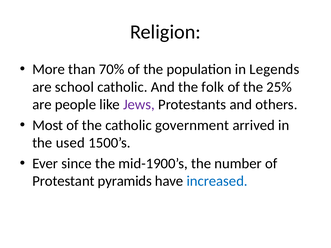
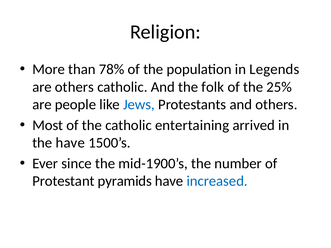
70%: 70% -> 78% (112, 69)
are school: school -> others (74, 87)
Jews colour: purple -> blue (139, 105)
government: government -> entertaining (192, 125)
the used: used -> have (70, 143)
